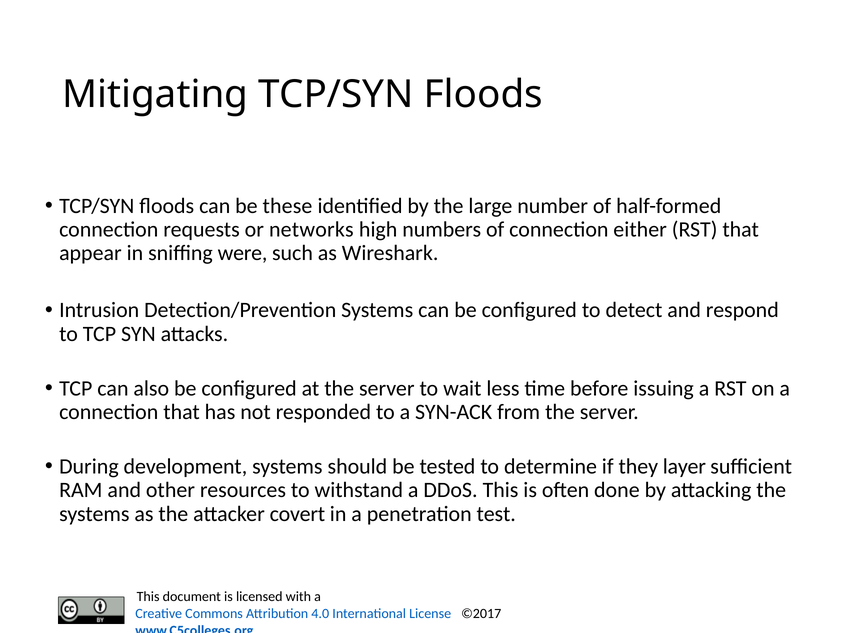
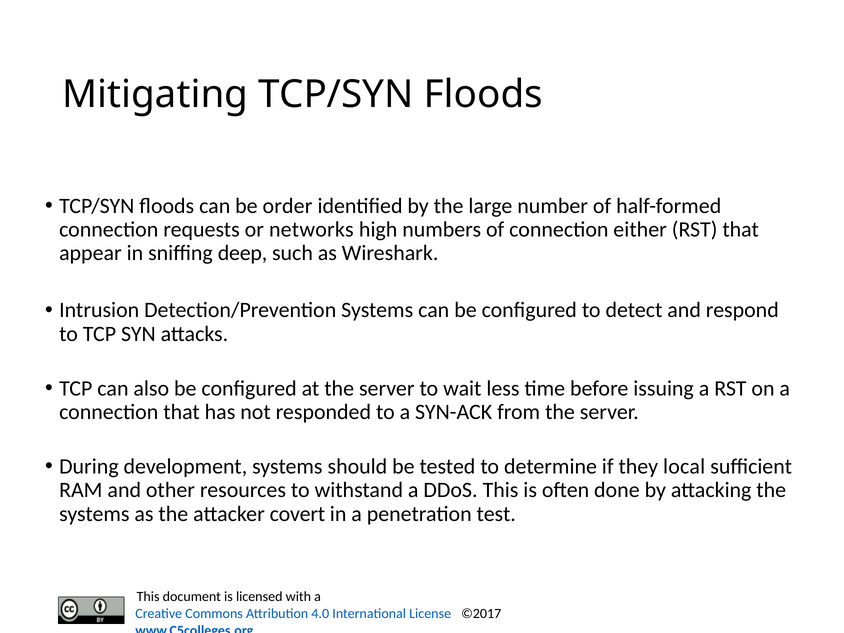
these: these -> order (288, 206)
were: were -> deep (243, 253)
layer: layer -> local (684, 466)
